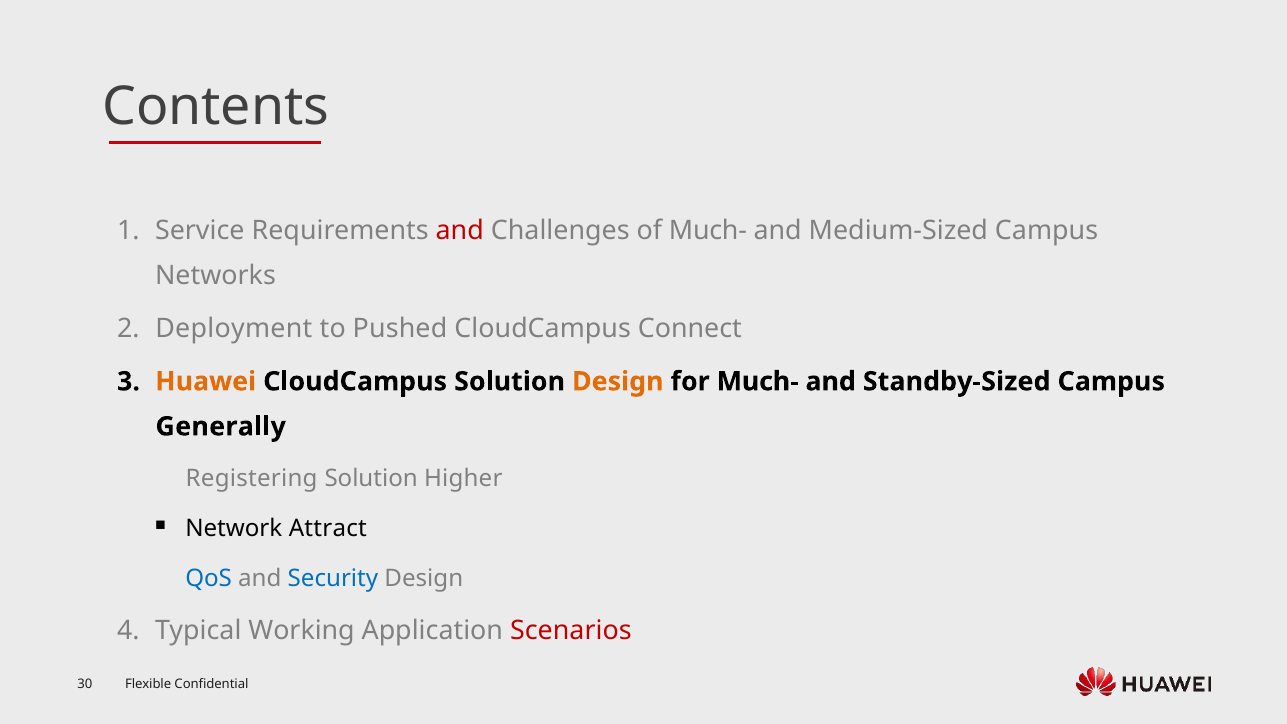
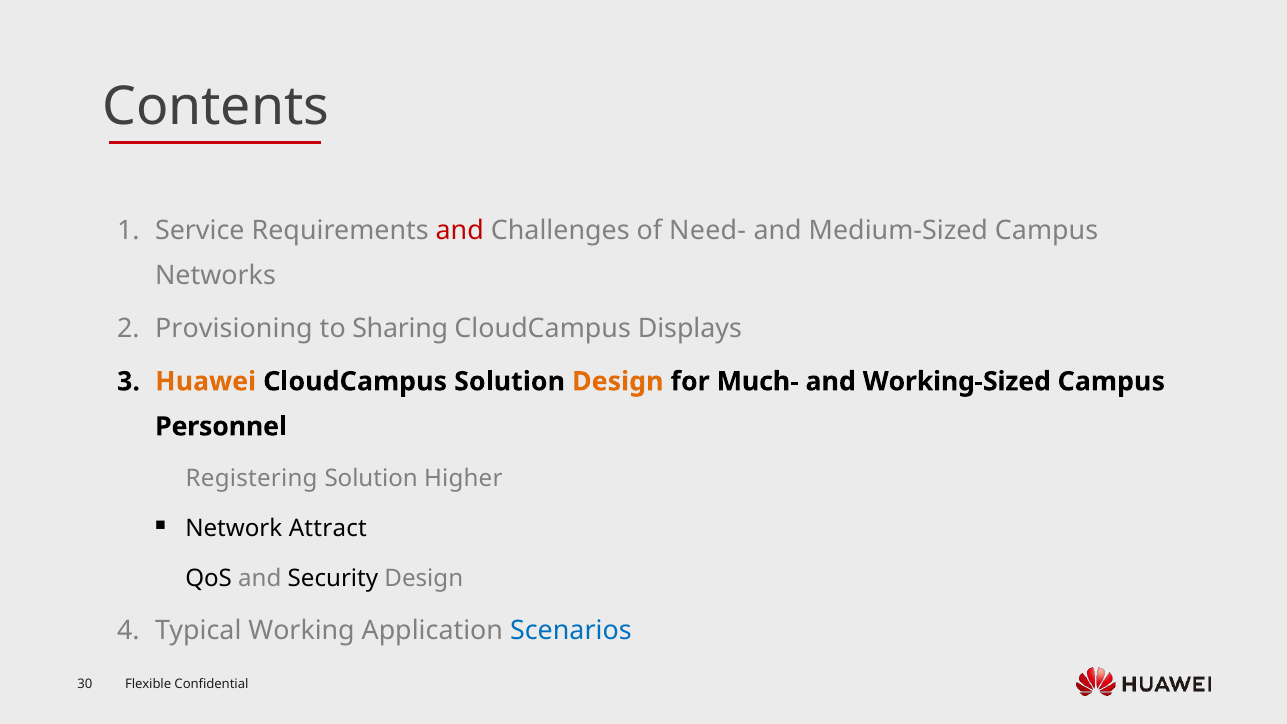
of Much-: Much- -> Need- (708, 230)
Deployment: Deployment -> Provisioning (234, 328)
Pushed: Pushed -> Sharing (400, 328)
Connect: Connect -> Displays (690, 328)
Standby-Sized: Standby-Sized -> Working-Sized (957, 381)
Generally: Generally -> Personnel (221, 427)
QoS colour: blue -> black (209, 578)
Security colour: blue -> black (333, 578)
Scenarios colour: red -> blue (571, 630)
